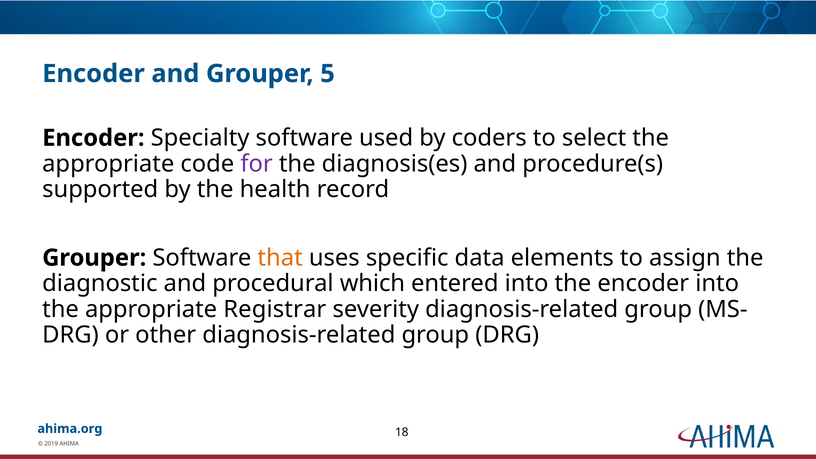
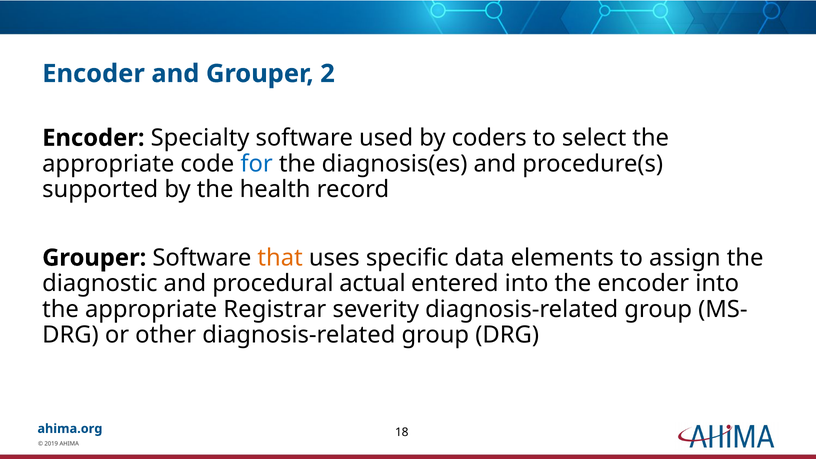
5: 5 -> 2 (327, 74)
for colour: purple -> blue (257, 164)
which: which -> actual (372, 284)
